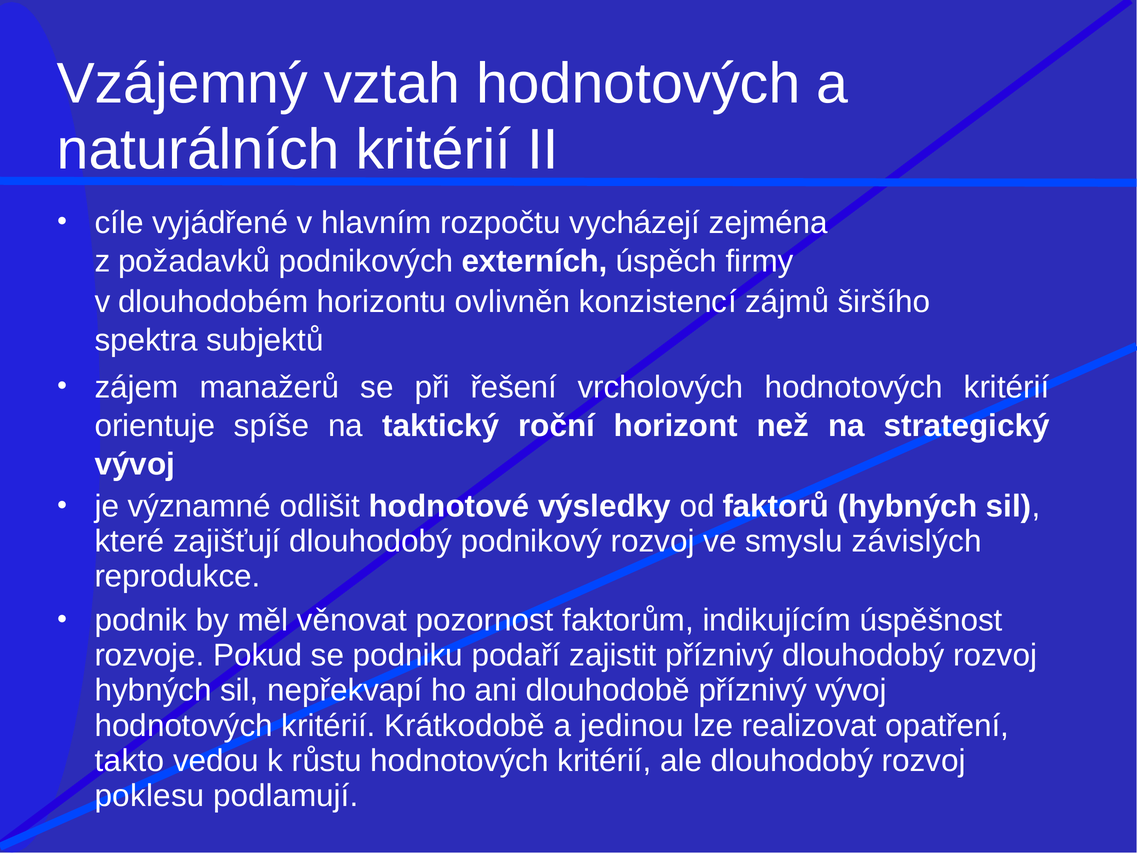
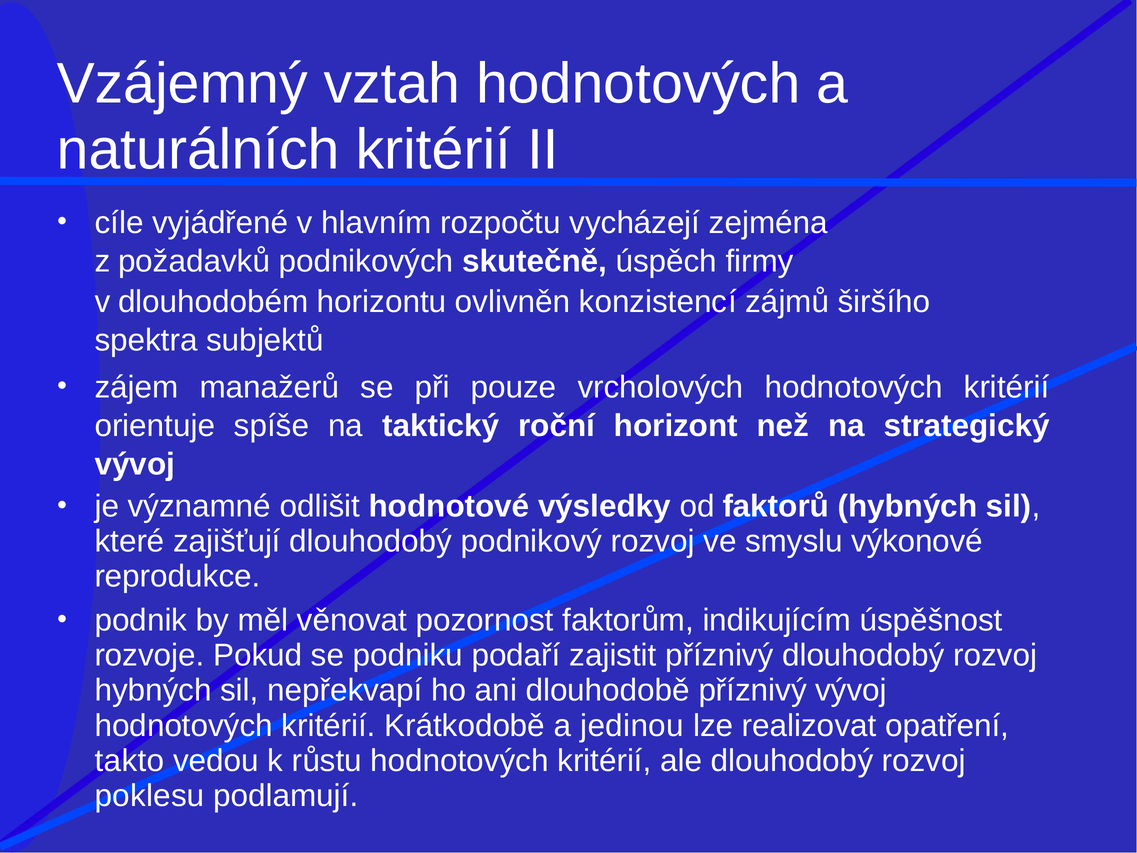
externích: externích -> skutečně (535, 261)
řešení: řešení -> pouze (514, 387)
závislých: závislých -> výkonové (917, 541)
